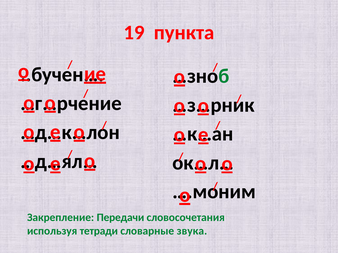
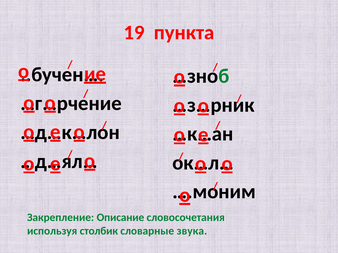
Передачи: Передачи -> Описание (120, 218)
тетради: тетради -> столбик (99, 231)
